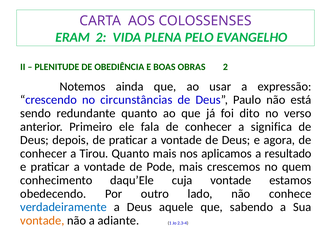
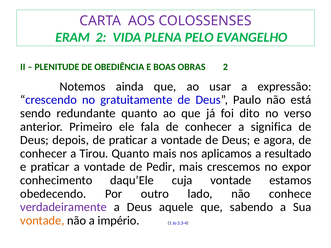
circunstâncias: circunstâncias -> gratuitamente (136, 100)
Pode: Pode -> Pedir (161, 167)
quem: quem -> expor (297, 167)
verdadeiramente colour: blue -> purple (64, 207)
adiante: adiante -> império (119, 221)
